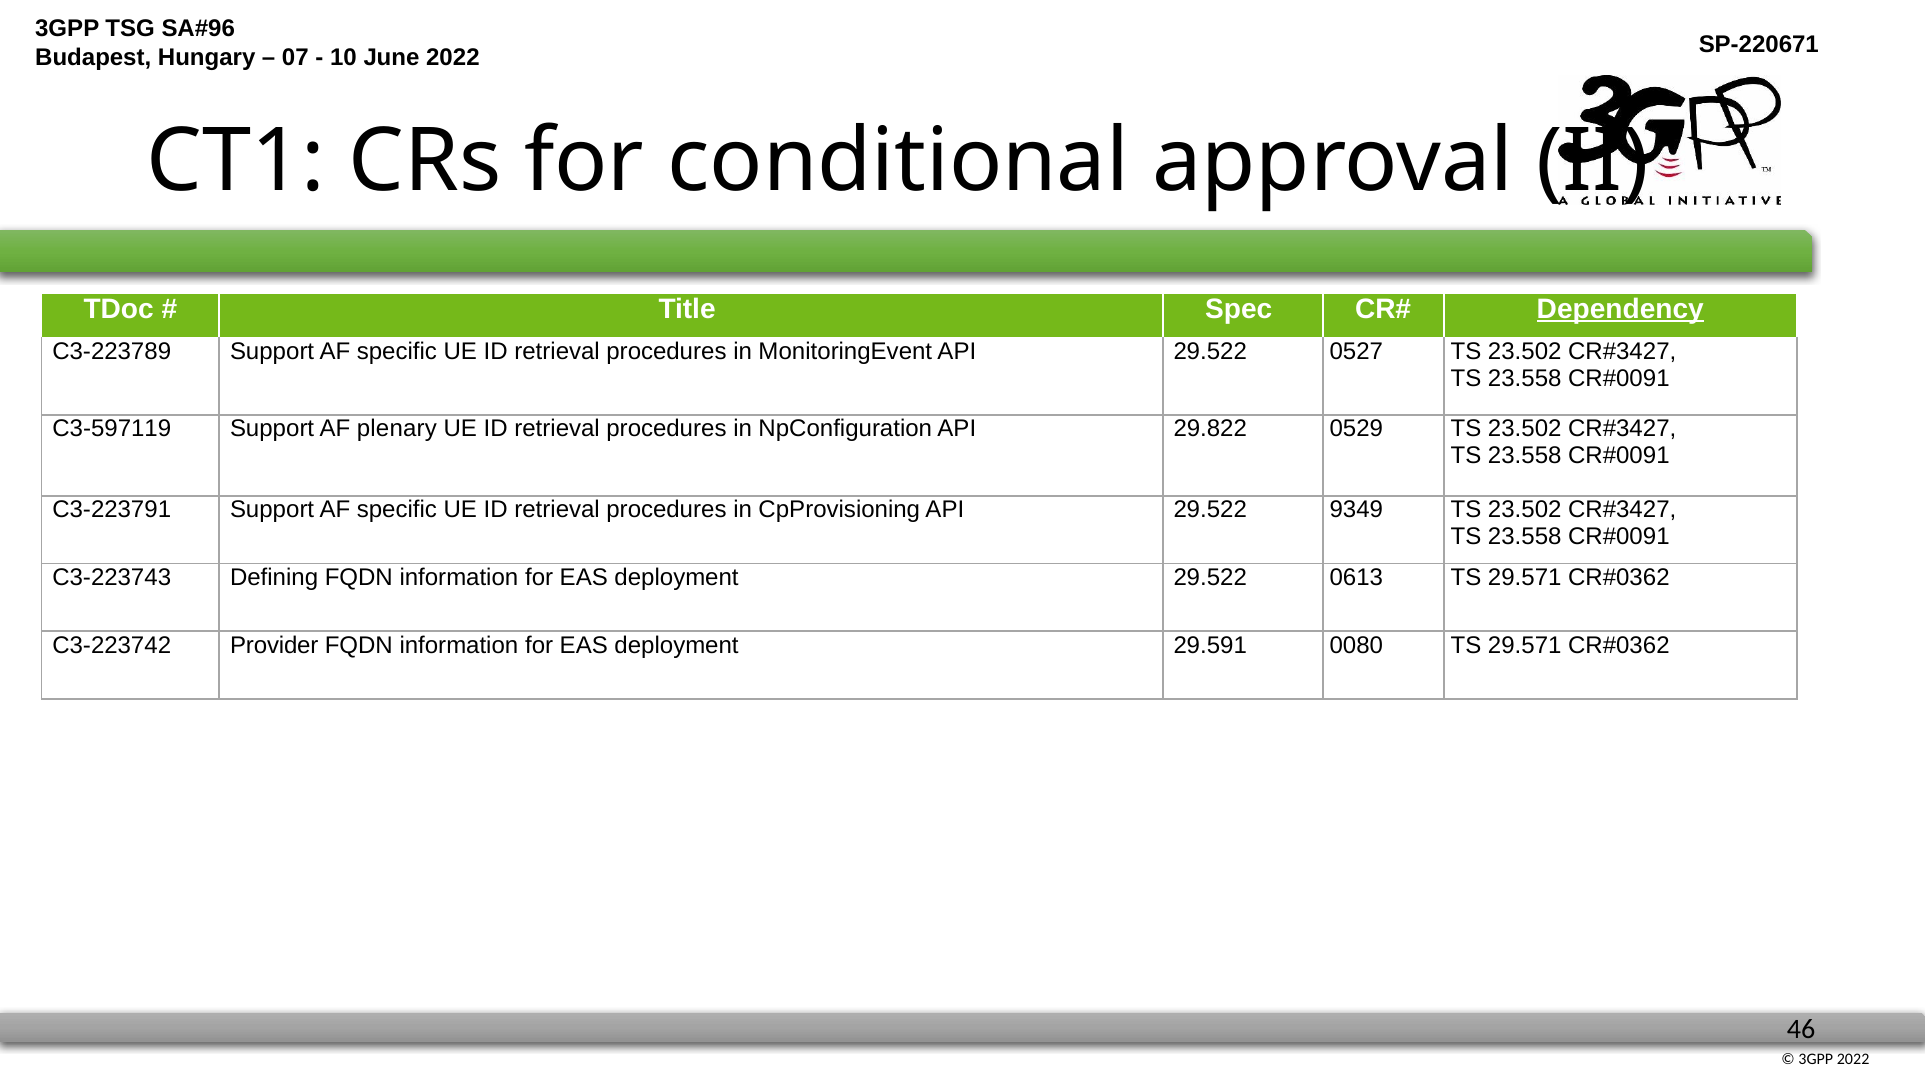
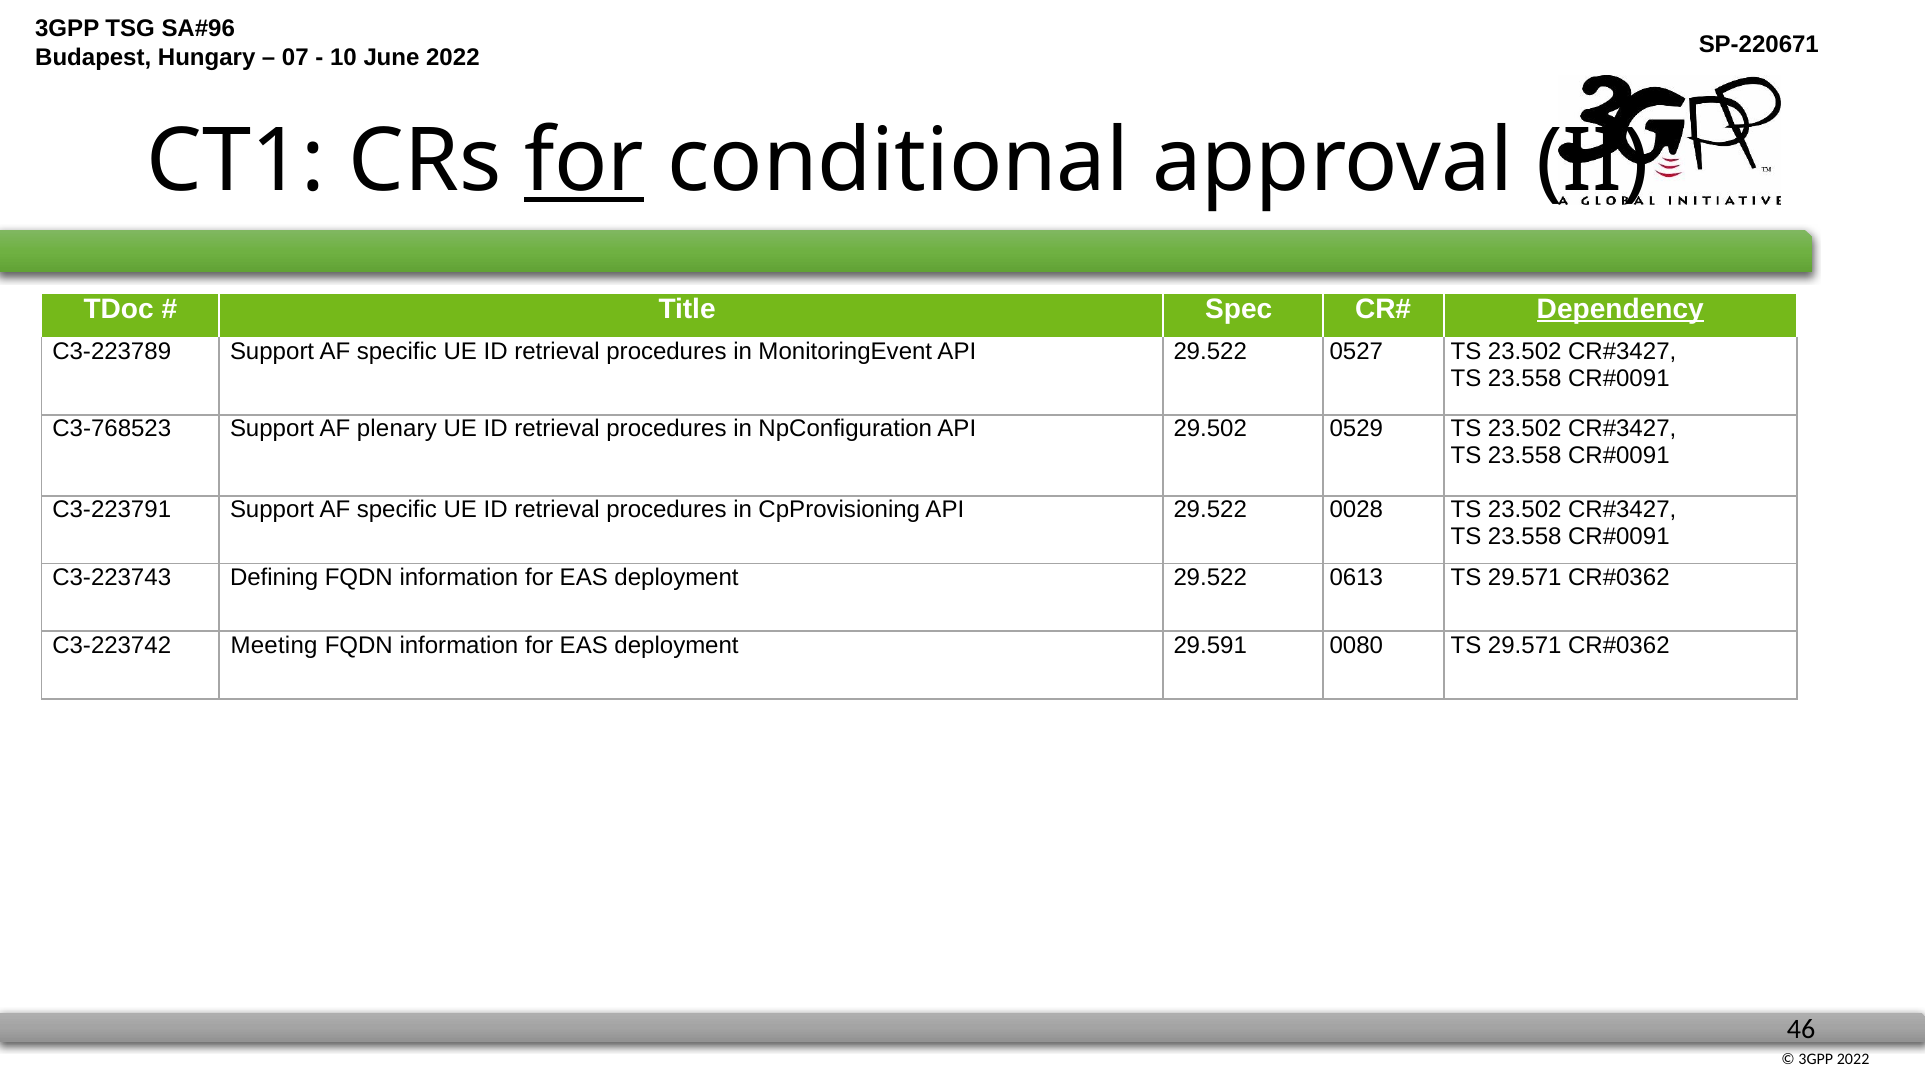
for underline: none -> present (584, 162)
C3-597119: C3-597119 -> C3-768523 (112, 429)
29.822: 29.822 -> 29.502 (1210, 429)
9349: 9349 -> 0028 (1356, 510)
Provider: Provider -> Meeting (274, 645)
